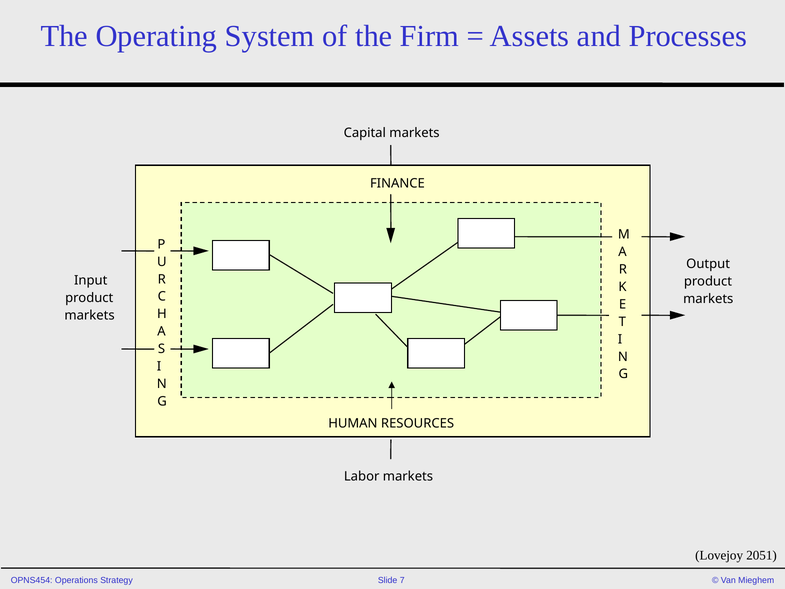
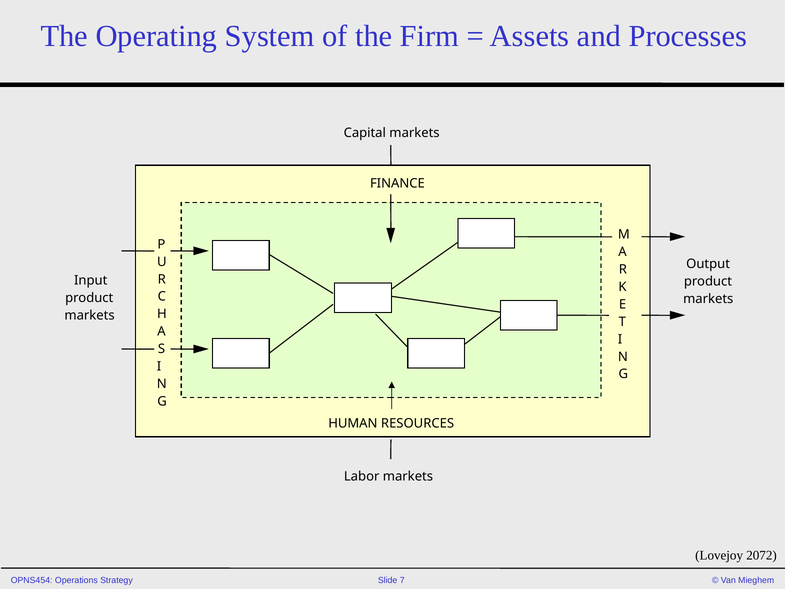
2051: 2051 -> 2072 (762, 555)
